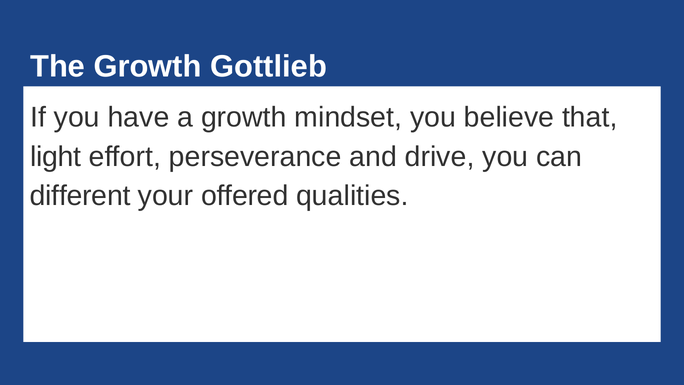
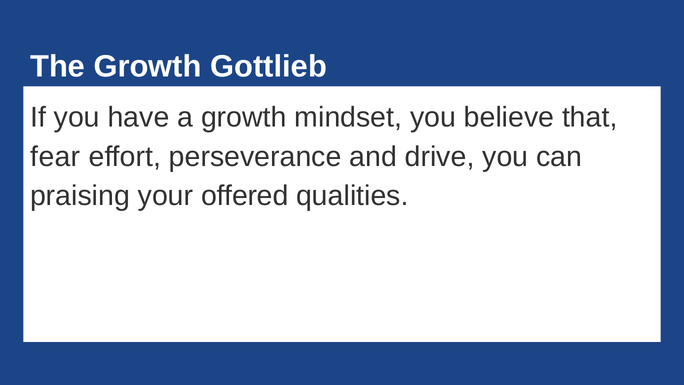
light: light -> fear (55, 157)
different: different -> praising (80, 196)
